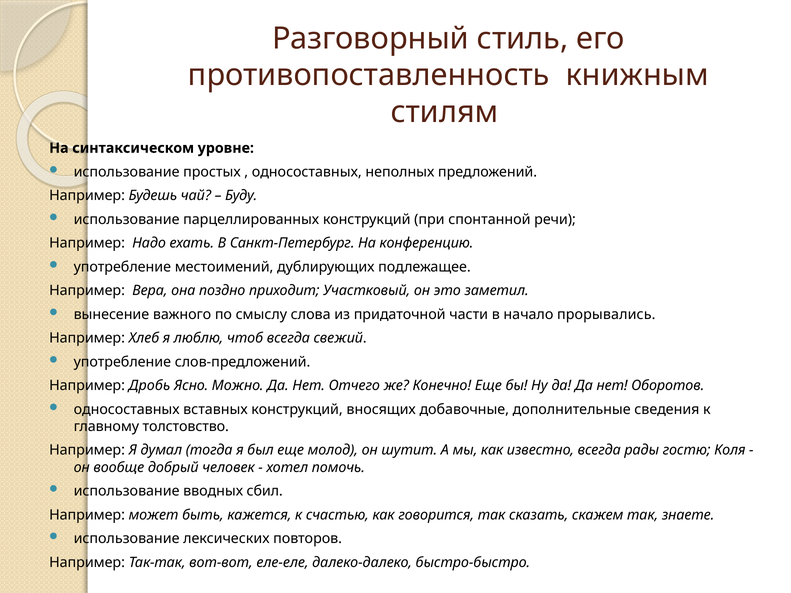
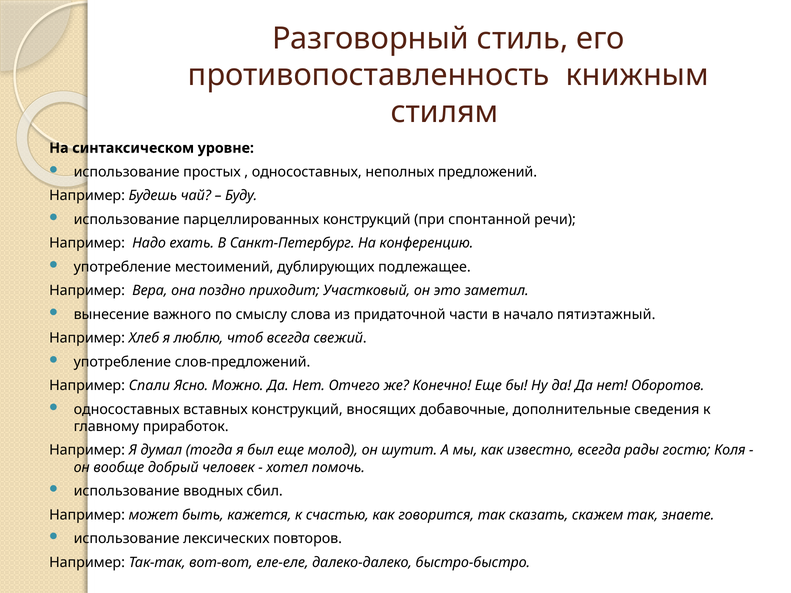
прорывались: прорывались -> пятиэтажный (606, 314)
Дробь: Дробь -> Спали (149, 386)
толстовство: толстовство -> приработок (186, 427)
